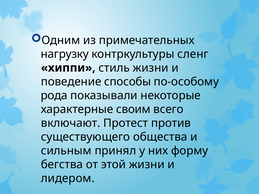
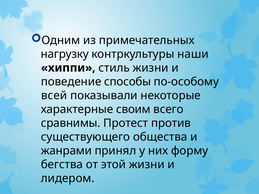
сленг: сленг -> наши (193, 54)
рода: рода -> всей (54, 96)
включают: включают -> сравнимы (71, 123)
сильным: сильным -> жанрами (66, 151)
